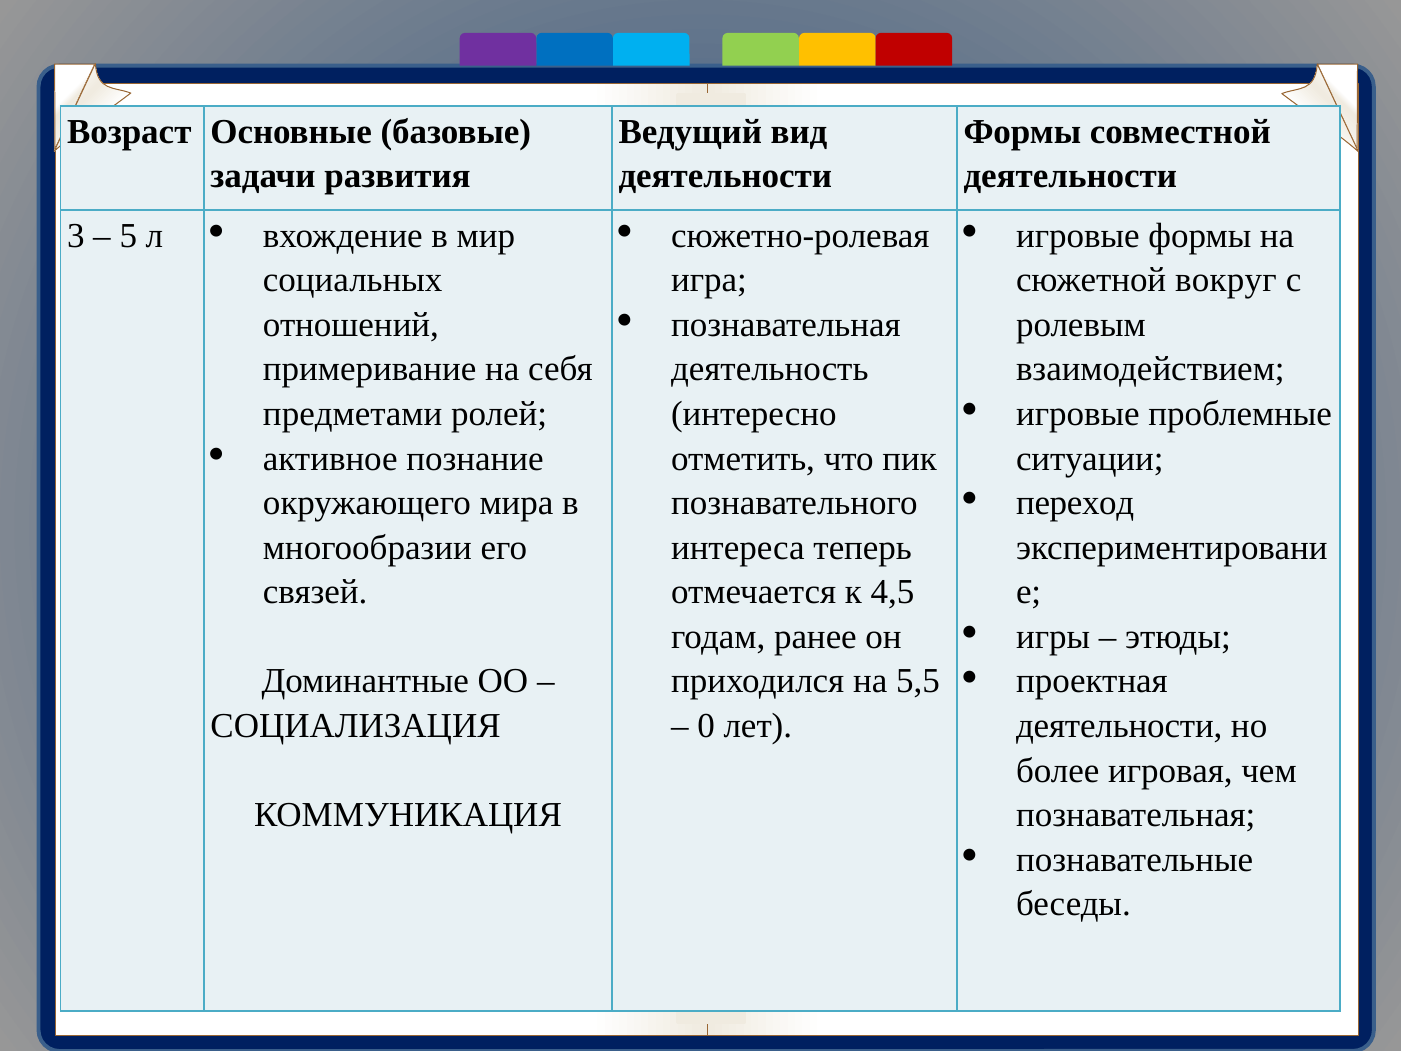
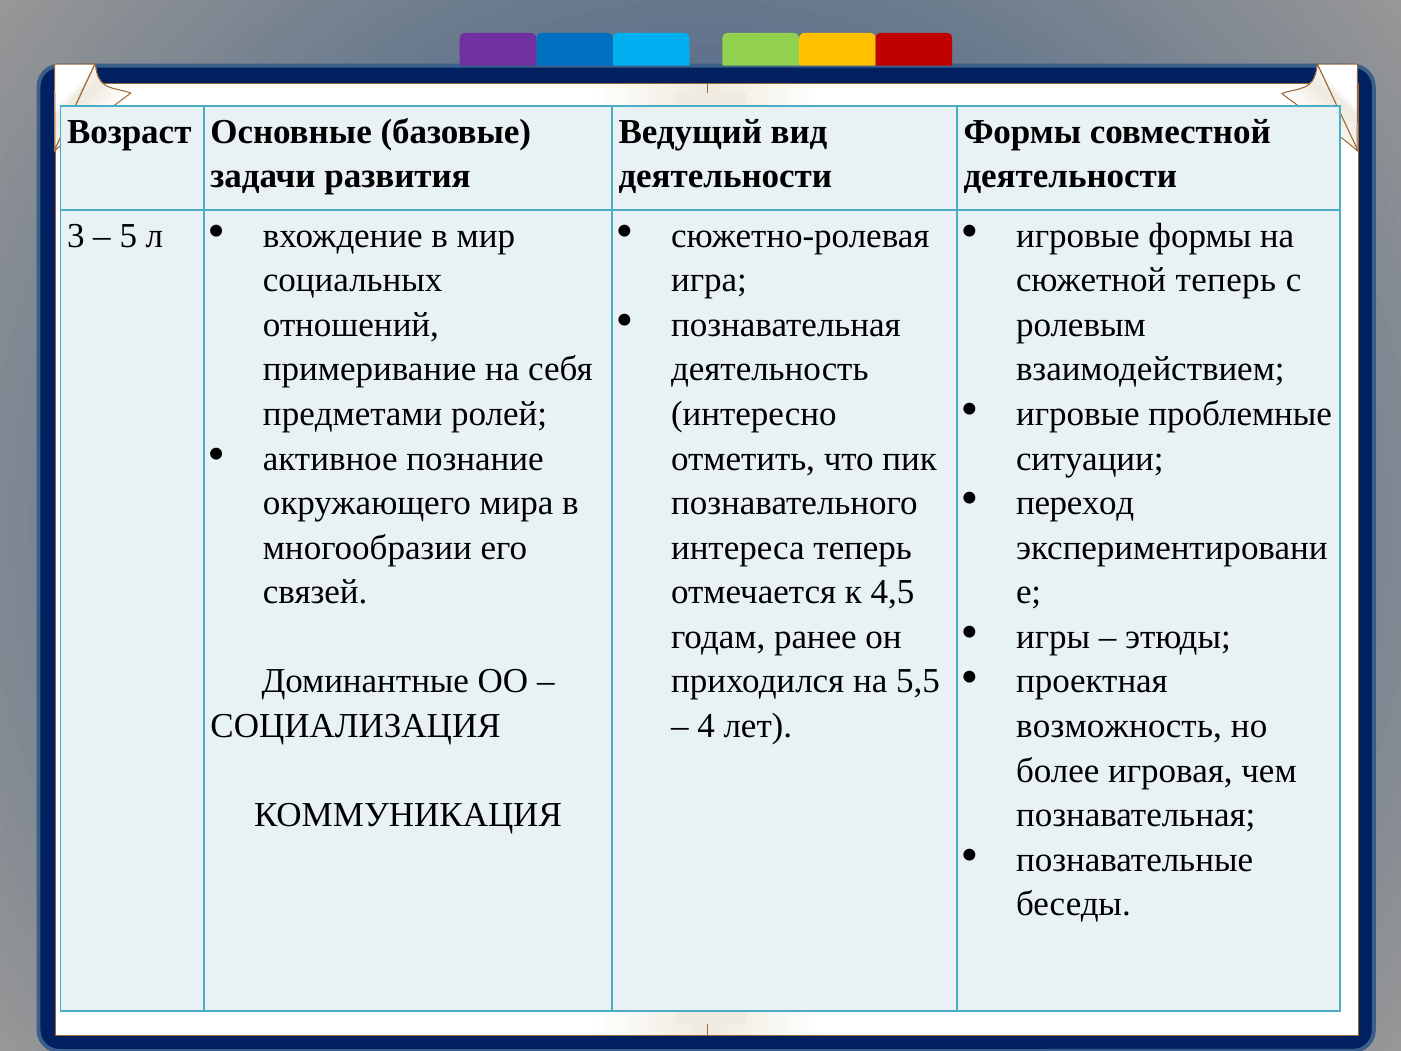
сюжетной вокруг: вокруг -> теперь (1226, 280)
0: 0 -> 4 (706, 726)
деятельности: деятельности -> возможность (1119, 726)
